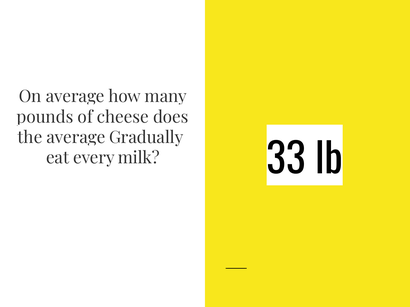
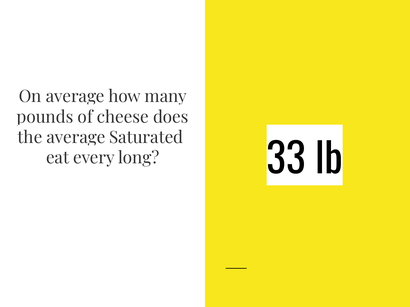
Gradually: Gradually -> Saturated (146, 138)
milk: milk -> long (139, 158)
